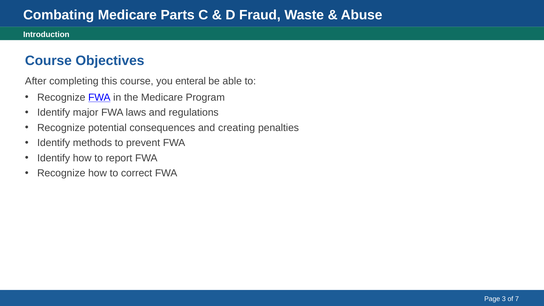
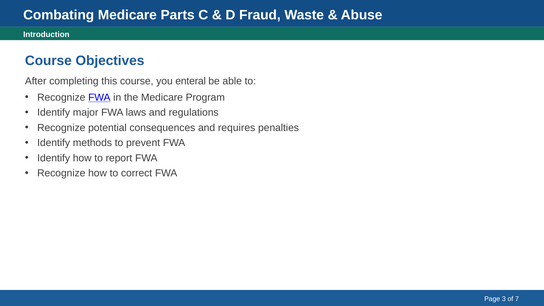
creating: creating -> requires (237, 128)
